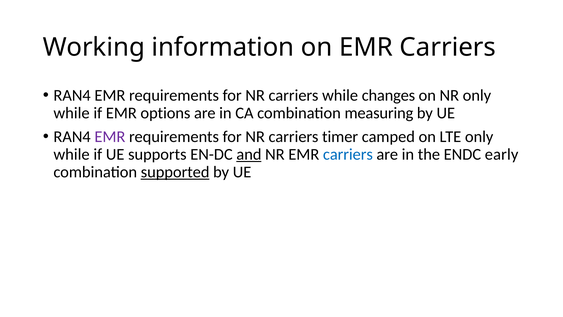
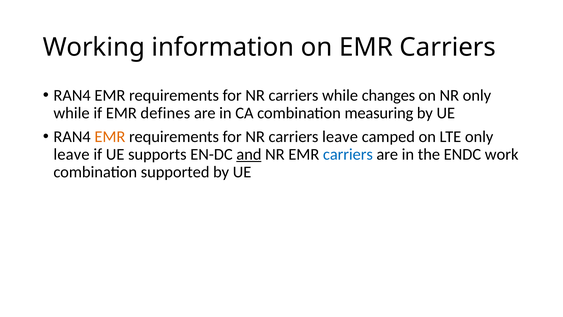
options: options -> defines (165, 113)
EMR colour: purple -> orange (110, 137)
carriers timer: timer -> leave (340, 137)
while: while -> leave (71, 154)
early: early -> work (502, 154)
supported underline: present -> none (175, 172)
